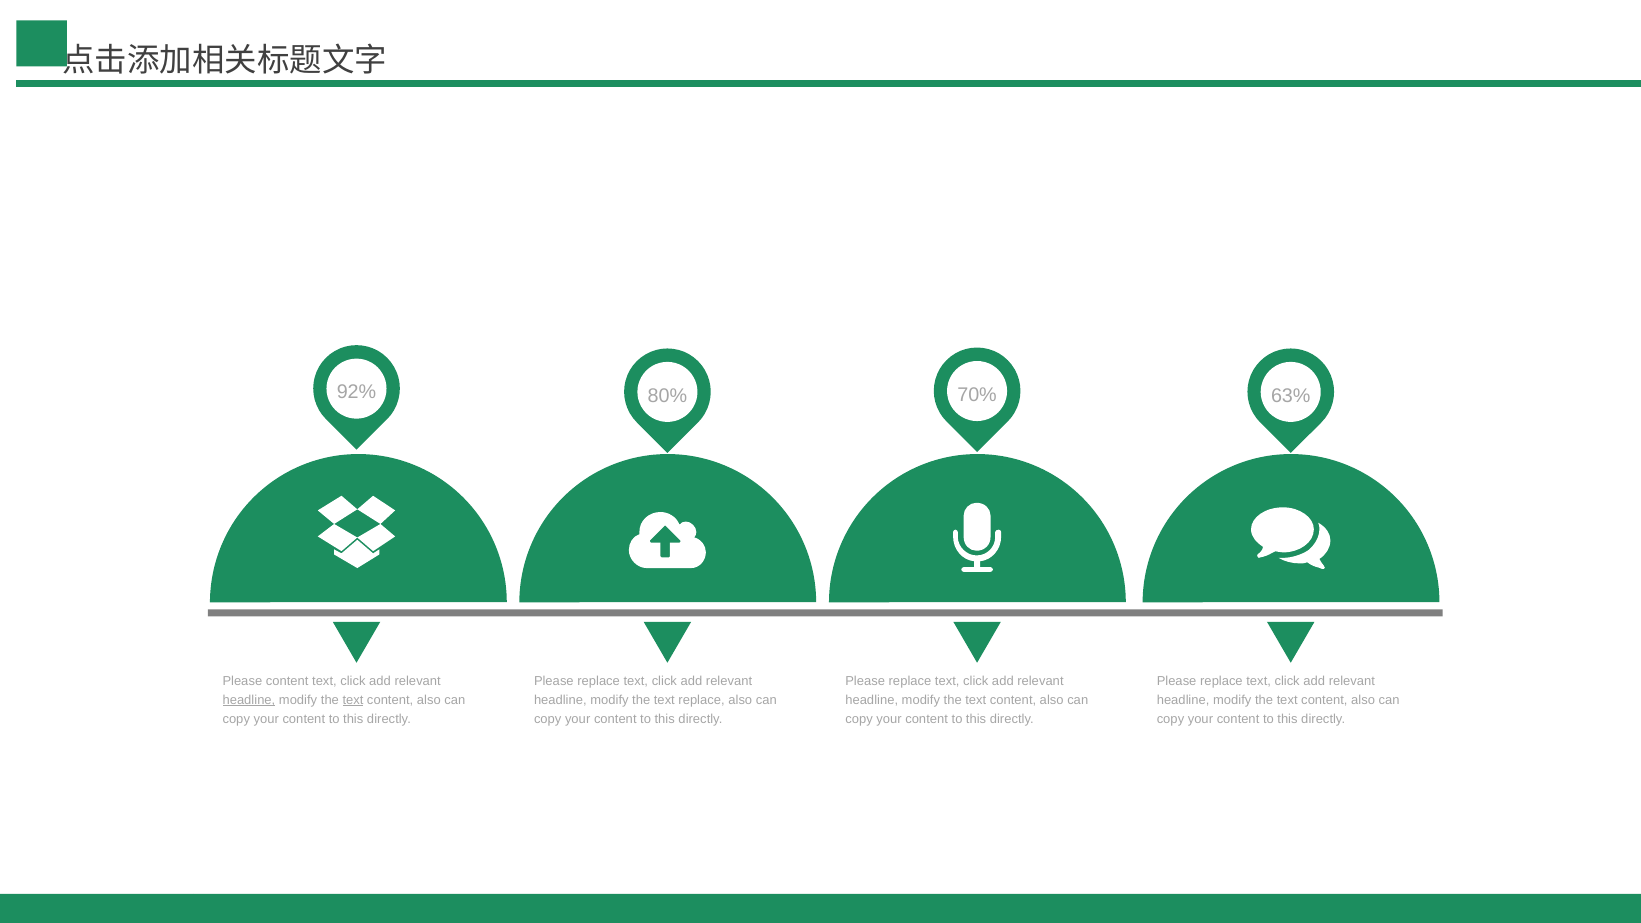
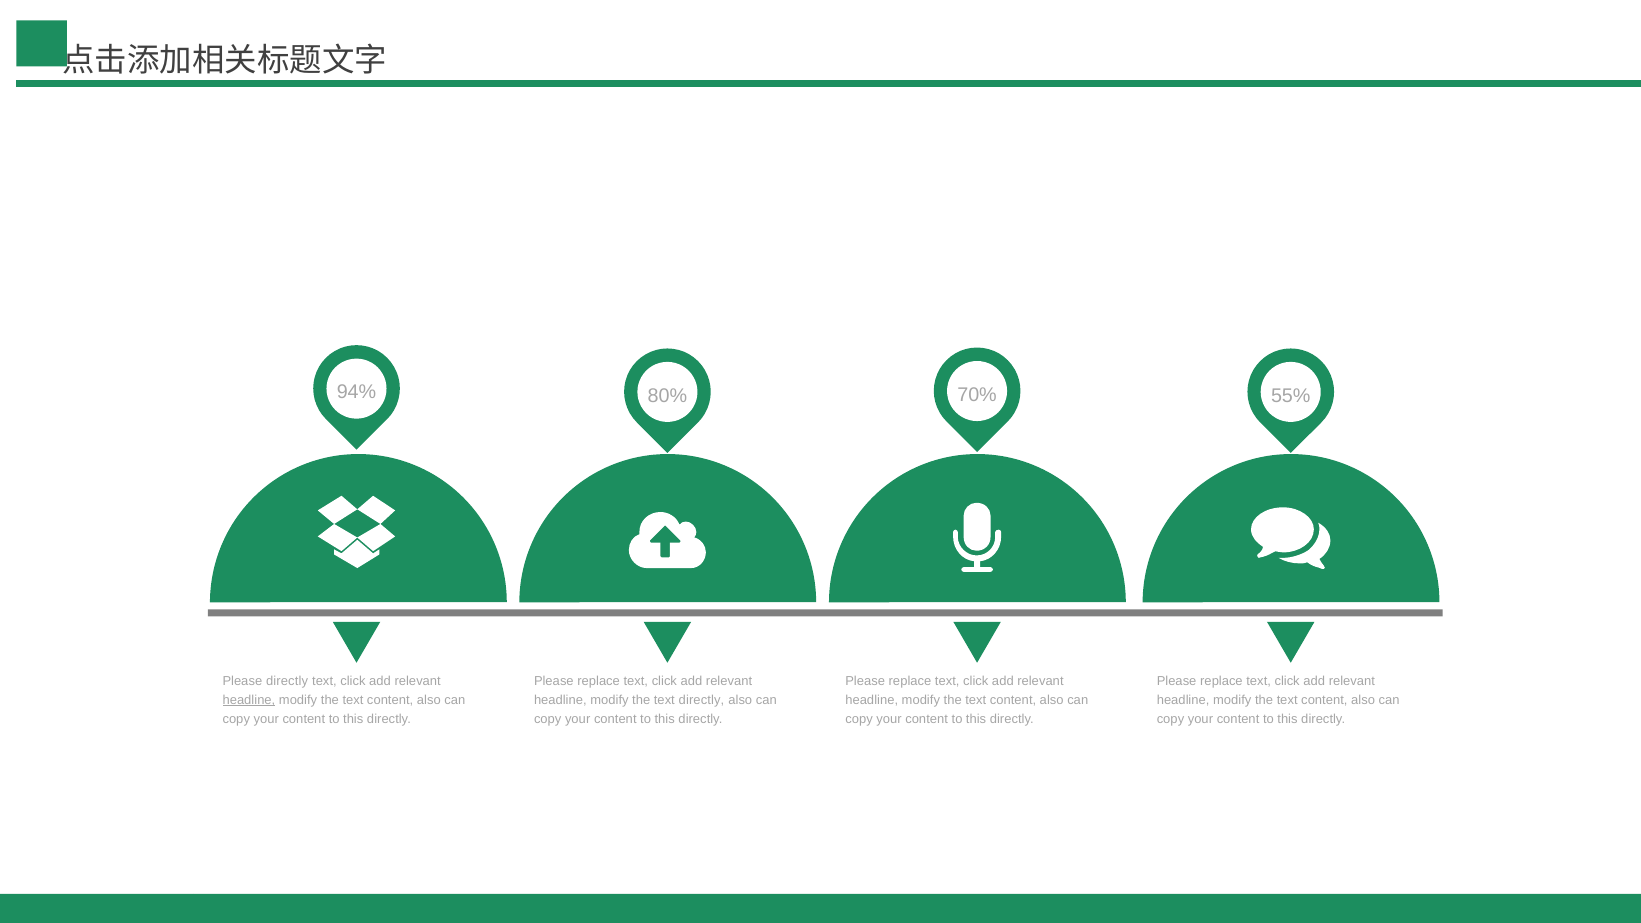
92%: 92% -> 94% (356, 392)
63%: 63% -> 55% (1291, 396)
Please content: content -> directly (287, 682)
text underline: present -> none (353, 700)
text replace: replace -> directly (702, 700)
